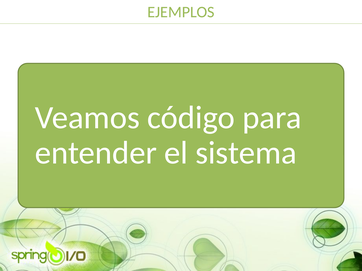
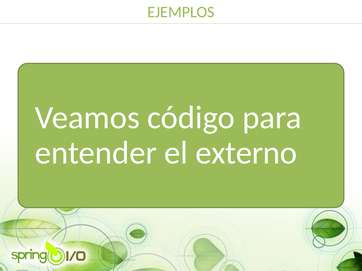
sistema: sistema -> externo (246, 153)
